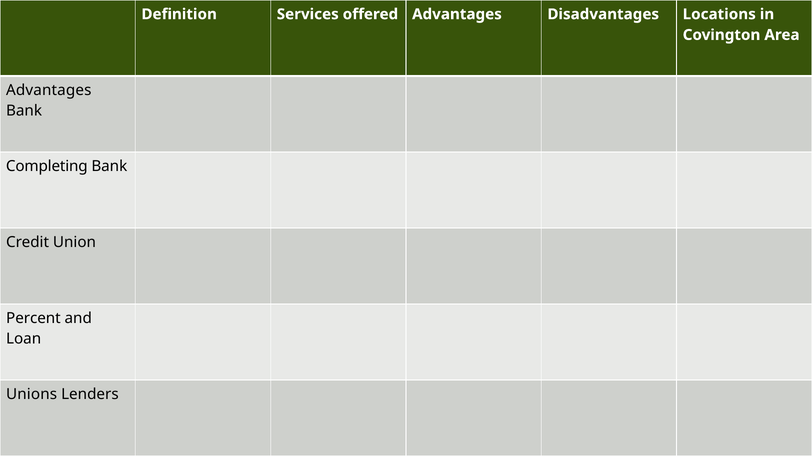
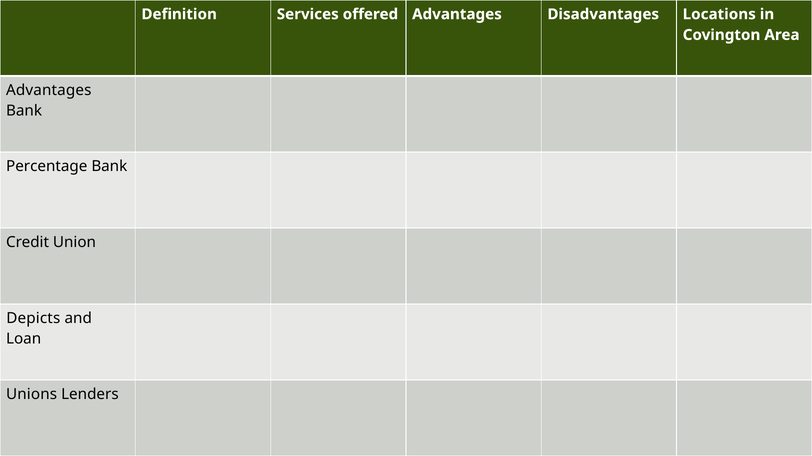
Completing: Completing -> Percentage (47, 167)
Percent: Percent -> Depicts (33, 319)
